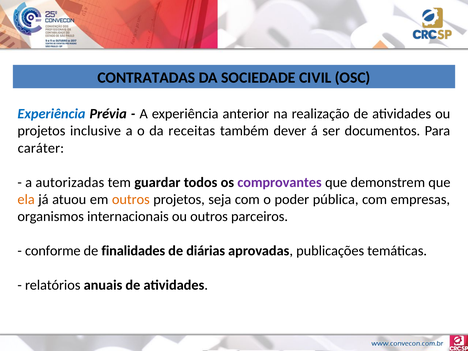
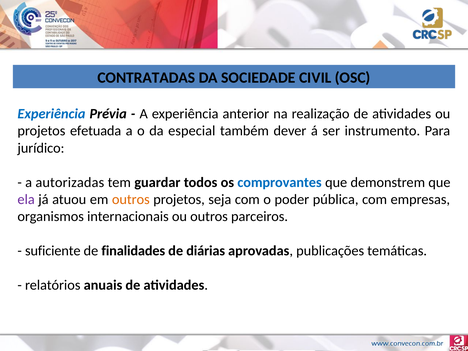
inclusive: inclusive -> efetuada (96, 131)
receitas: receitas -> especial (192, 131)
documentos: documentos -> instrumento (382, 131)
caráter: caráter -> jurídico (41, 148)
comprovantes colour: purple -> blue (280, 182)
ela colour: orange -> purple (26, 199)
conforme: conforme -> suficiente (53, 251)
